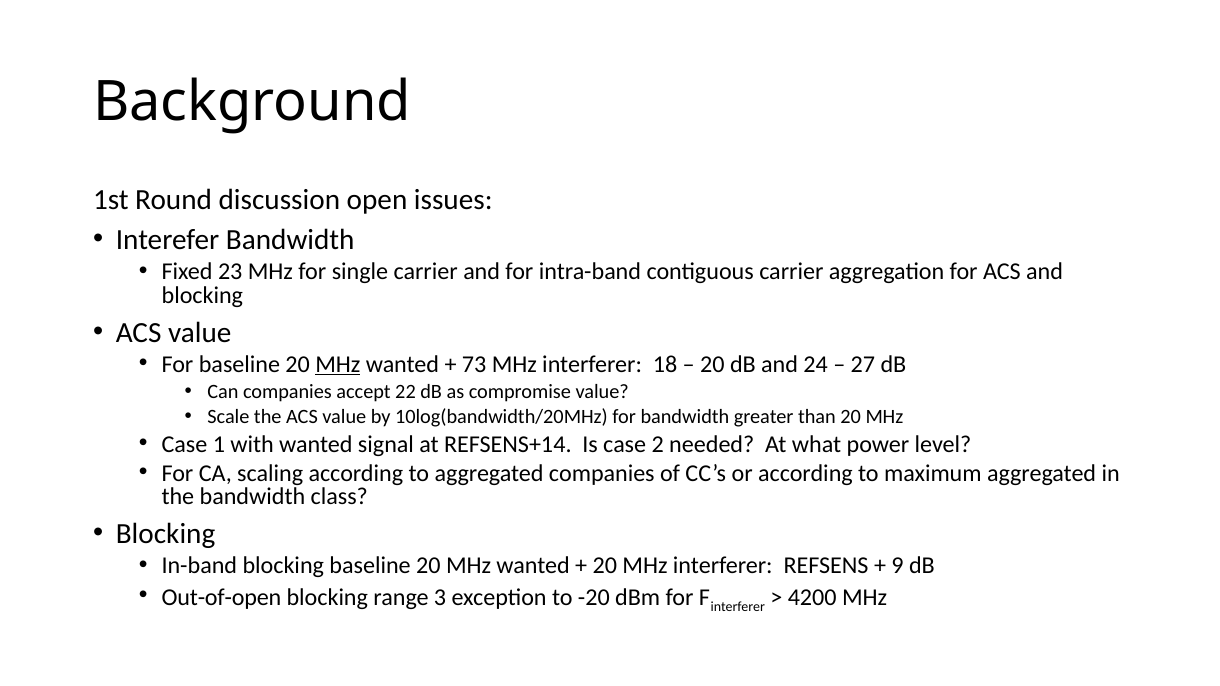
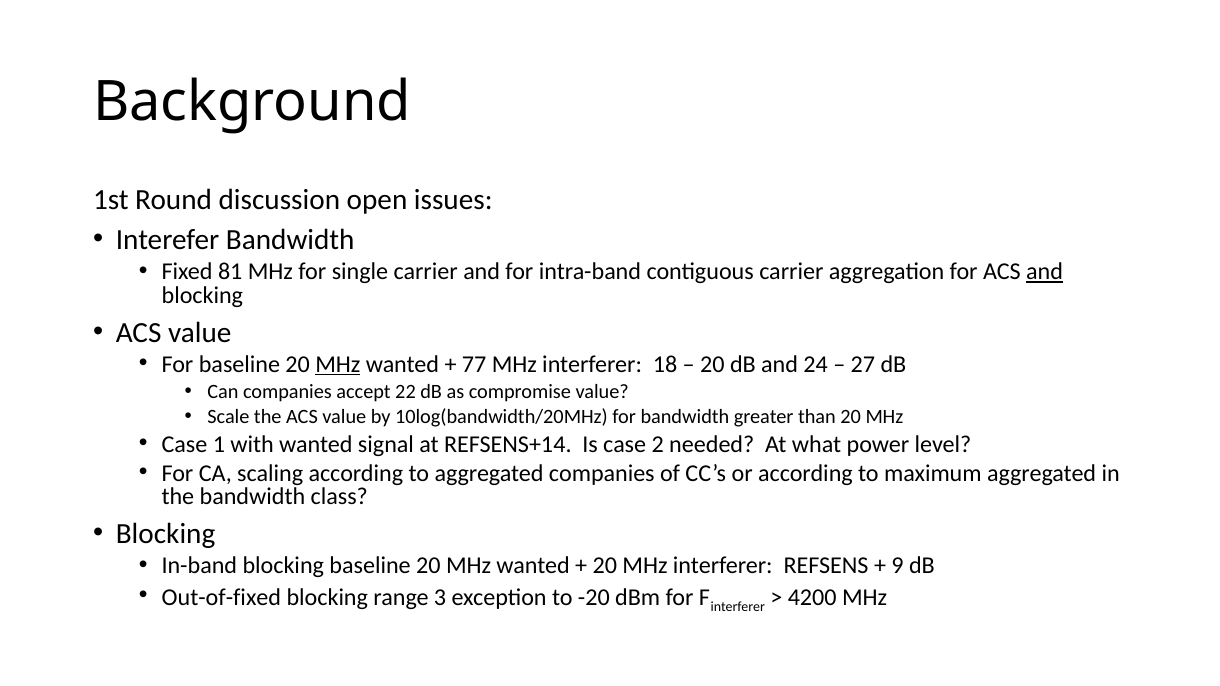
23: 23 -> 81 (230, 272)
and underline: none -> present (1045, 272)
73: 73 -> 77 (474, 364)
Out-of-open: Out-of-open -> Out-of-fixed (221, 598)
